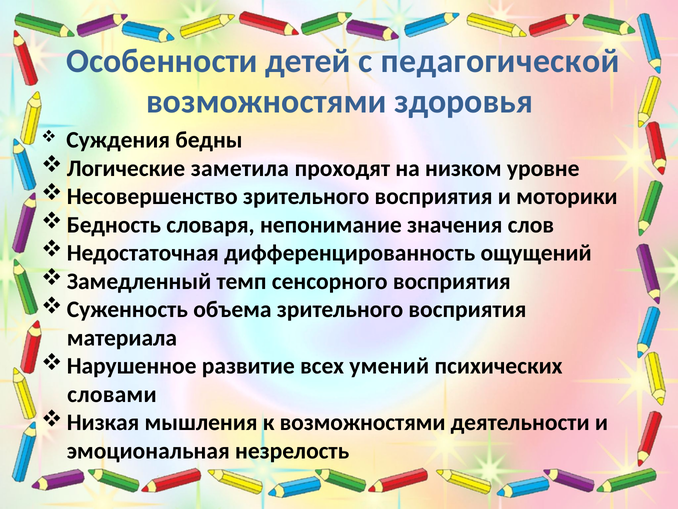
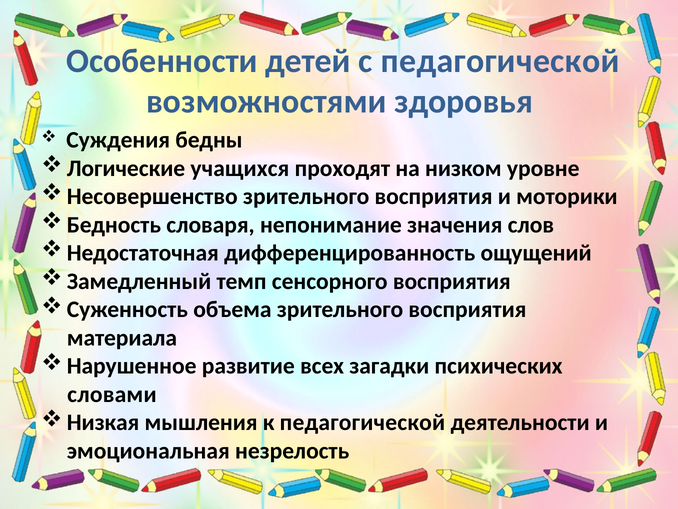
заметила: заметила -> учащихся (240, 168)
умений: умений -> загадки (389, 366)
к возможностями: возможностями -> педагогической (362, 422)
